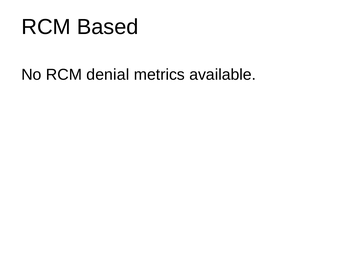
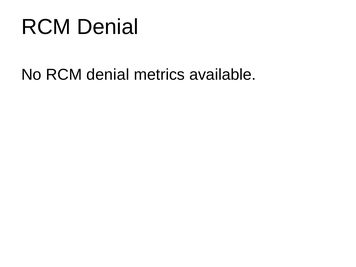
Based: Based -> Denial (108, 27)
